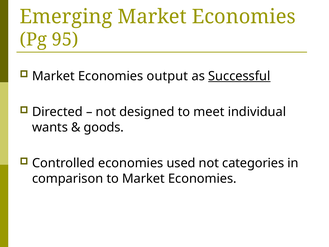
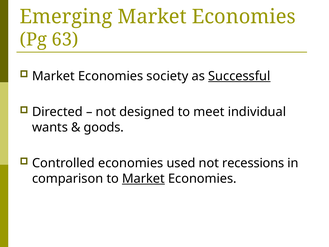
95: 95 -> 63 (65, 40)
output: output -> society (167, 76)
categories: categories -> recessions (253, 163)
Market underline: none -> present (143, 178)
